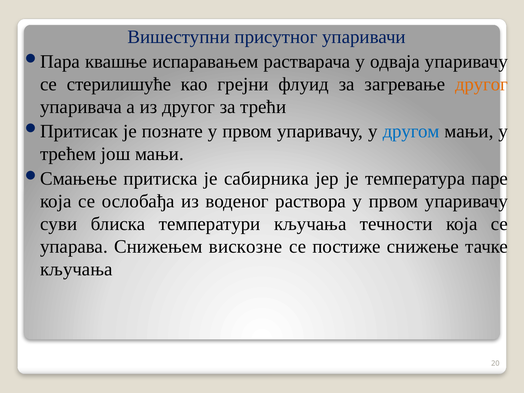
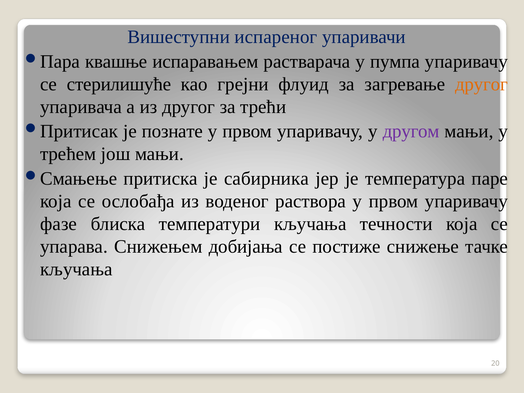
присутног: присутног -> испареног (276, 37)
одваја: одваја -> пумпа (395, 61)
другом colour: blue -> purple (411, 131)
суви: суви -> фазе (59, 224)
вискозне: вискозне -> добијања (246, 247)
